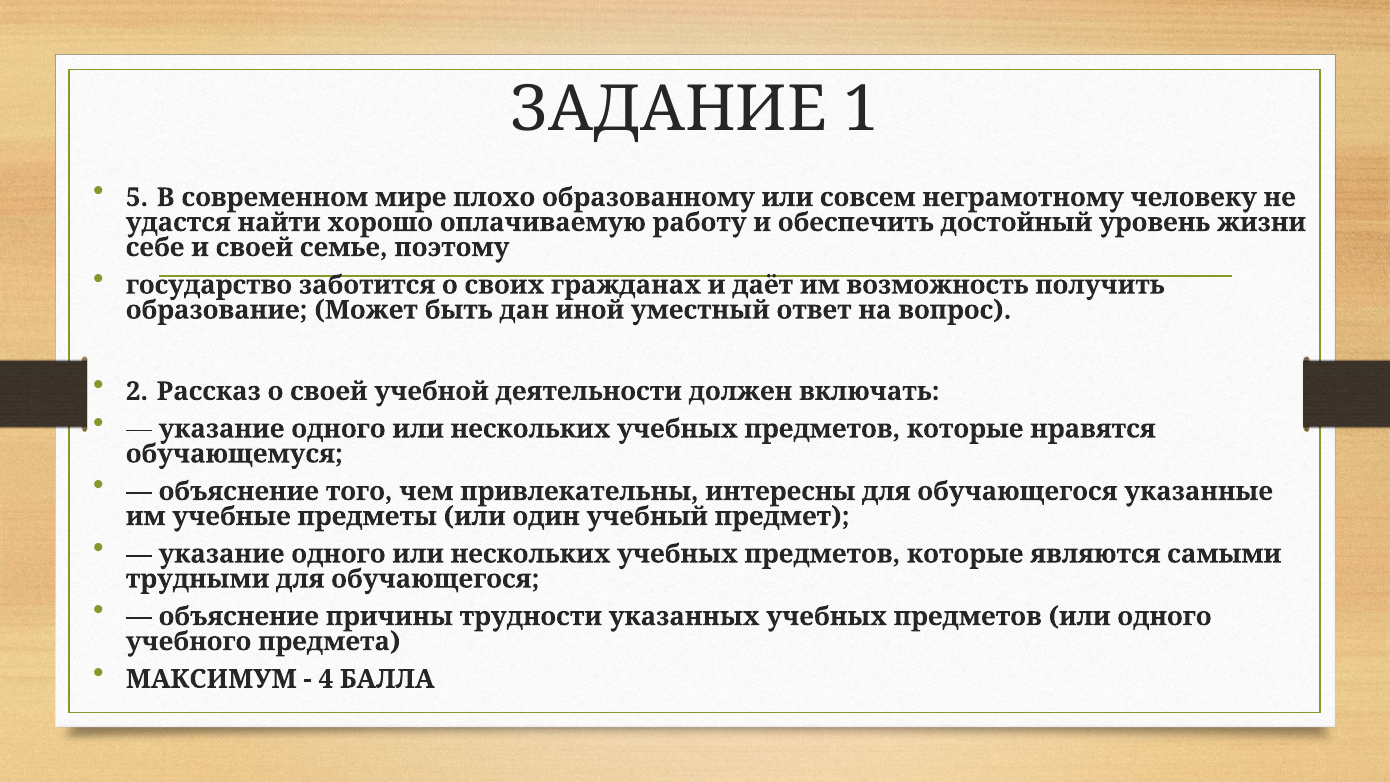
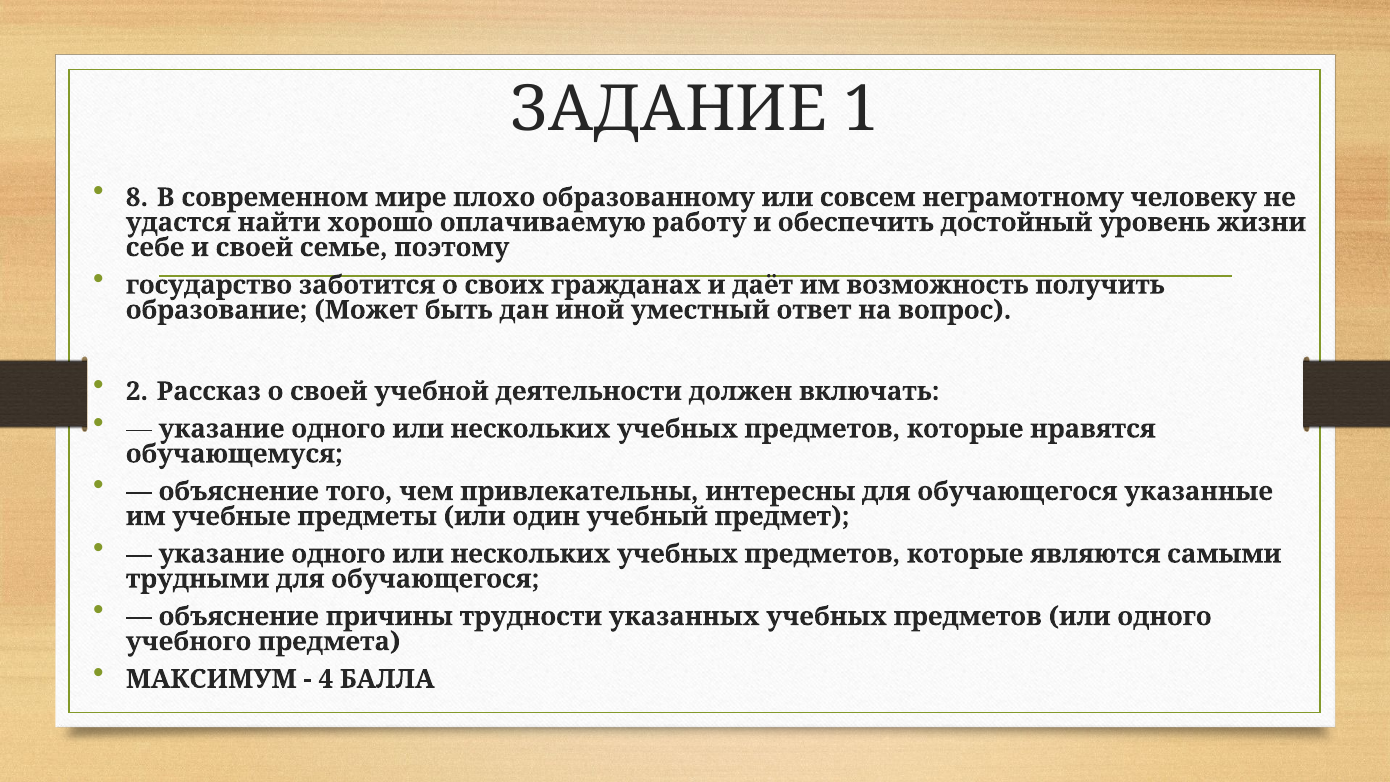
5: 5 -> 8 (137, 197)
